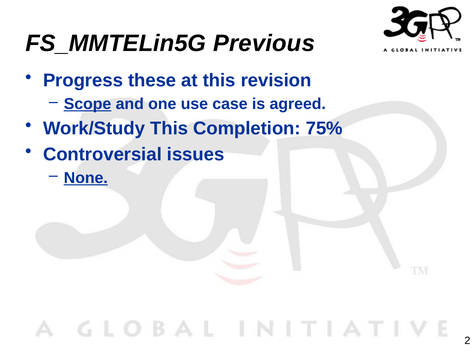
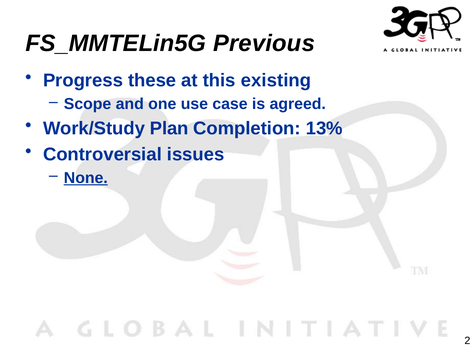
revision: revision -> existing (276, 81)
Scope underline: present -> none (88, 104)
Work/Study This: This -> Plan (169, 129)
75%: 75% -> 13% (324, 129)
